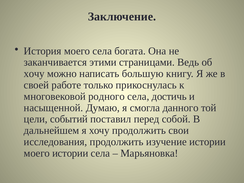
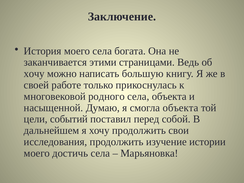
села достичь: достичь -> объекта (169, 96)
смогла данного: данного -> объекта (180, 108)
моего истории: истории -> достичь (70, 153)
